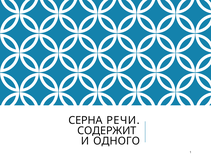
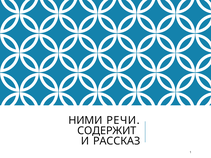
СЕРНА: СЕРНА -> НИМИ (85, 120)
ОДНОГО: ОДНОГО -> РАССКАЗ (117, 141)
